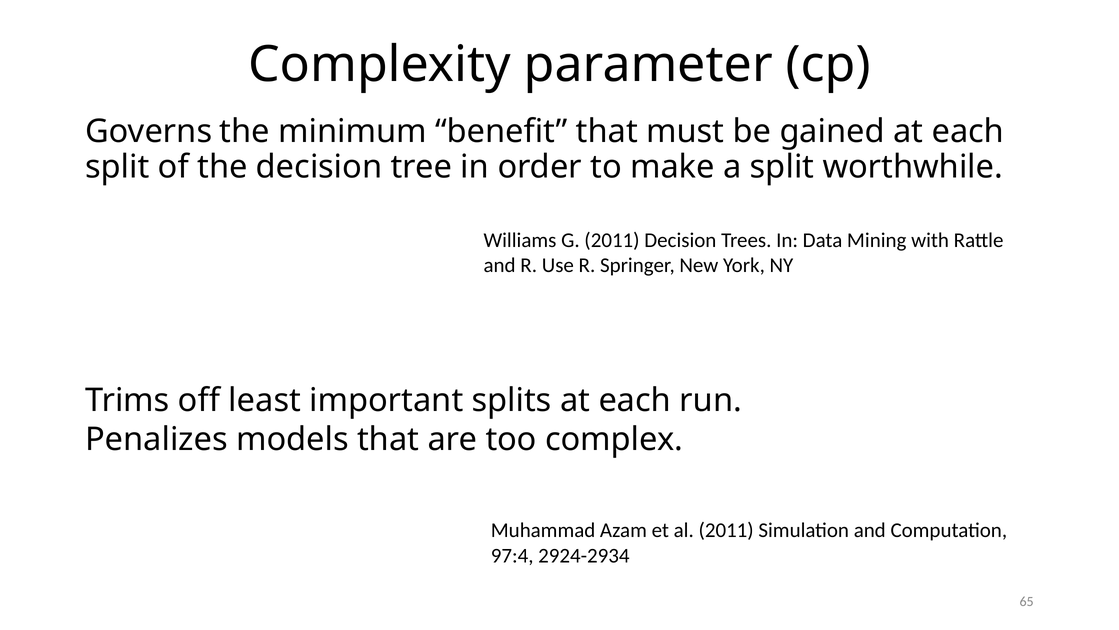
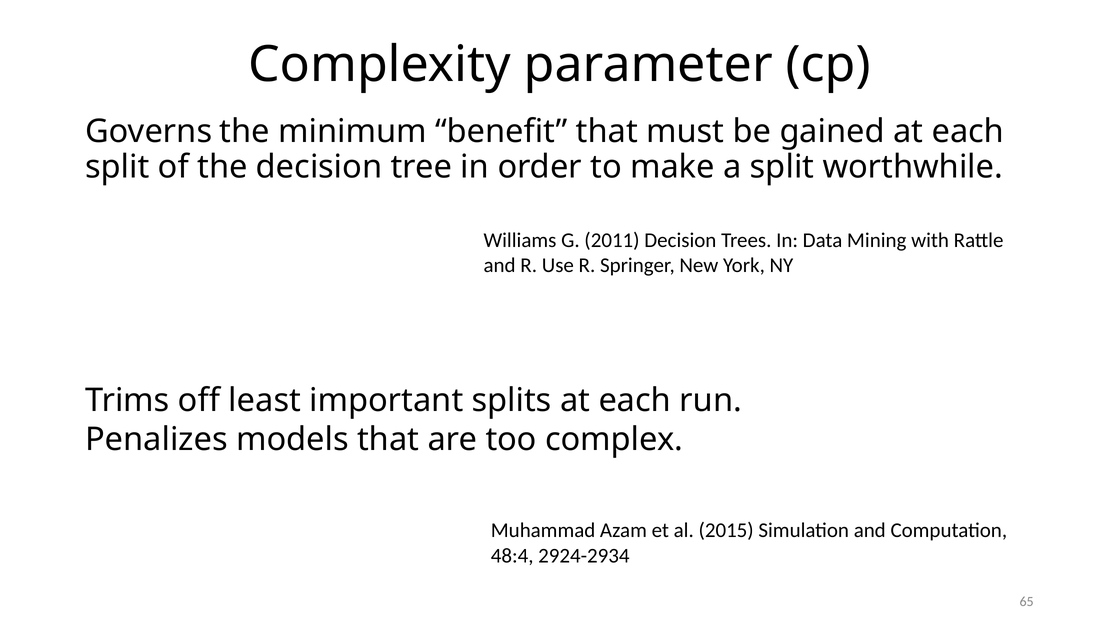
al 2011: 2011 -> 2015 (726, 530)
97:4: 97:4 -> 48:4 (512, 555)
